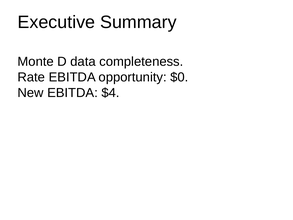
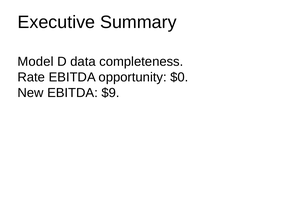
Monte: Monte -> Model (36, 61)
$4: $4 -> $9 (111, 93)
